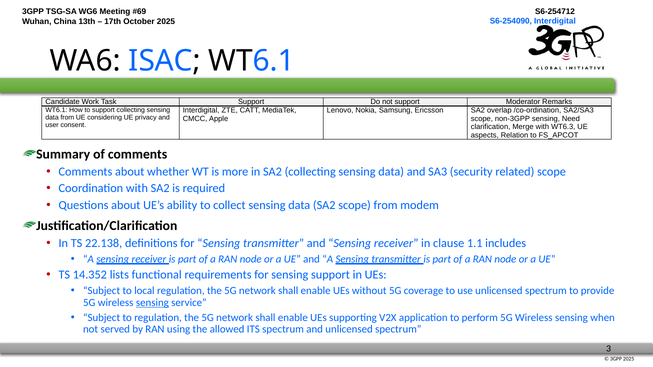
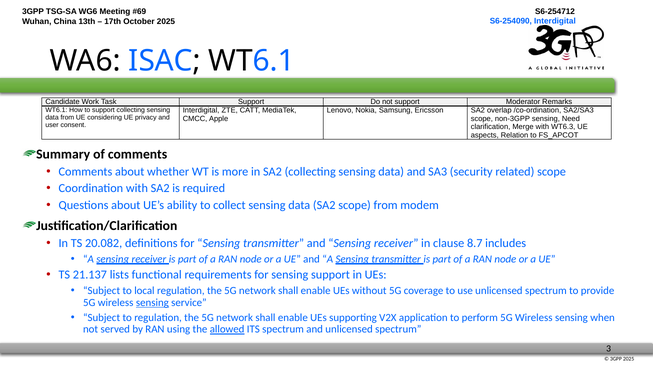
22.138: 22.138 -> 20.082 (104, 243)
1.1: 1.1 -> 8.7 (475, 243)
14.352: 14.352 -> 21.137 (90, 275)
allowed underline: none -> present (227, 330)
